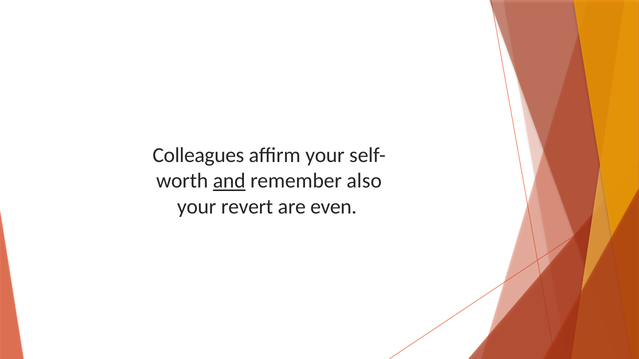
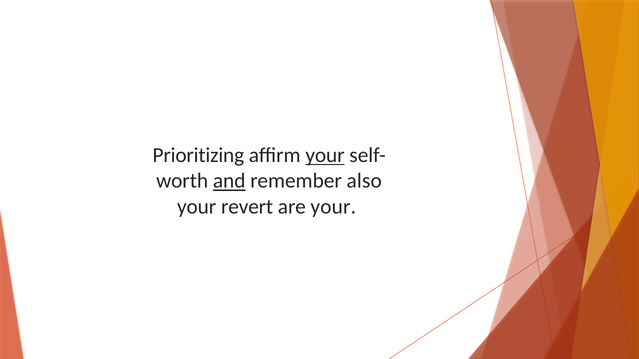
Colleagues: Colleagues -> Prioritizing (198, 156)
your underline: none -> present (325, 156)
are even: even -> your (333, 207)
